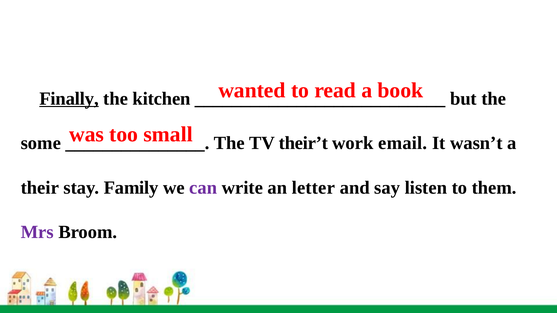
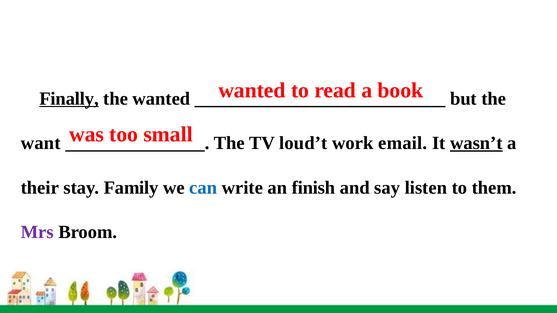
the kitchen: kitchen -> wanted (161, 99)
some: some -> want (41, 143)
their’t: their’t -> loud’t (303, 143)
wasn’t underline: none -> present (476, 143)
can colour: purple -> blue (203, 188)
letter: letter -> finish (314, 188)
